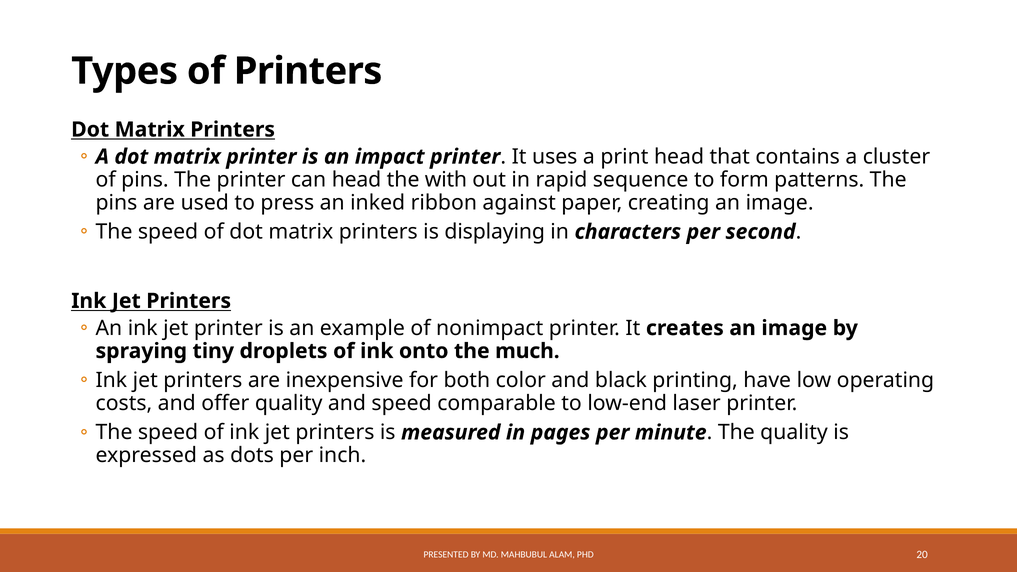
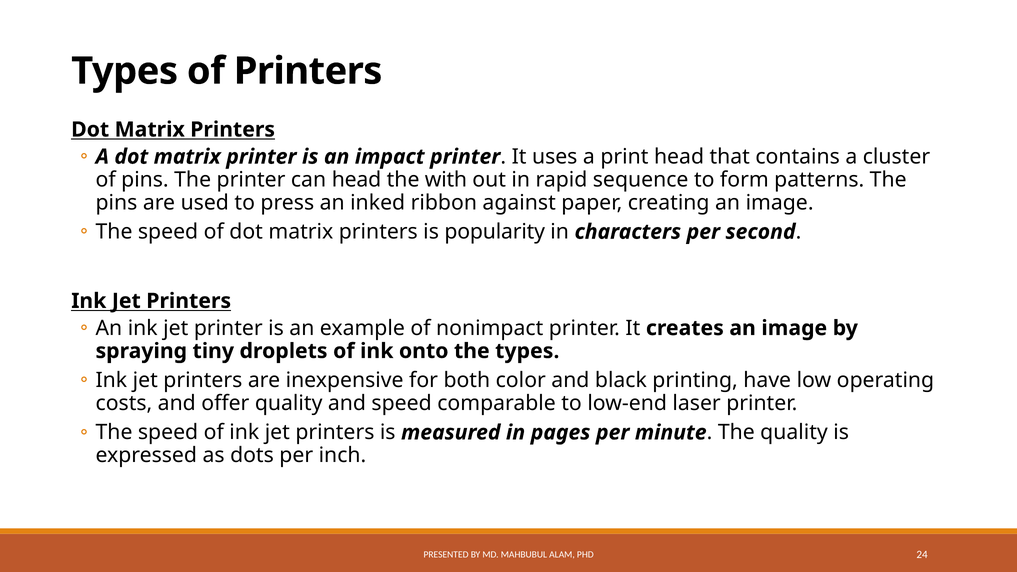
displaying: displaying -> popularity (495, 232)
the much: much -> types (527, 351)
20: 20 -> 24 (922, 555)
